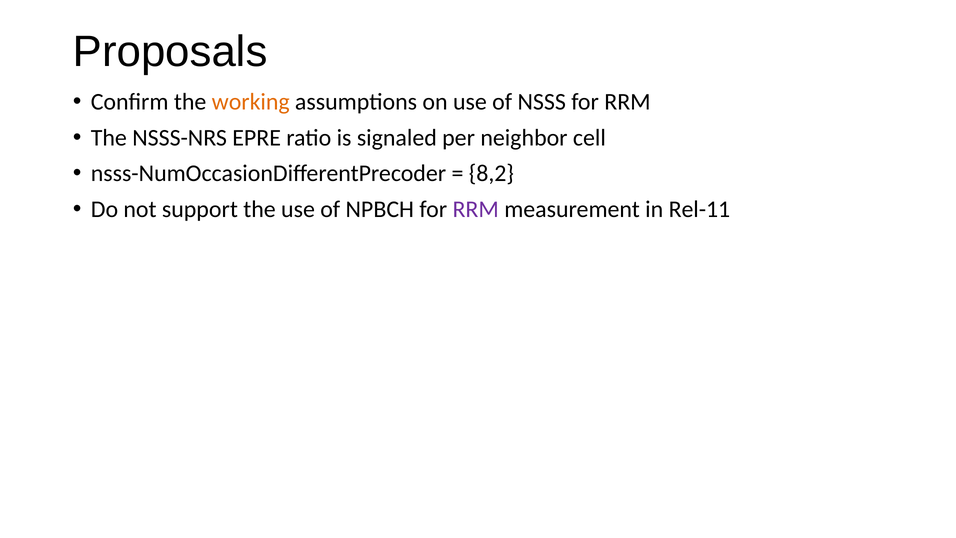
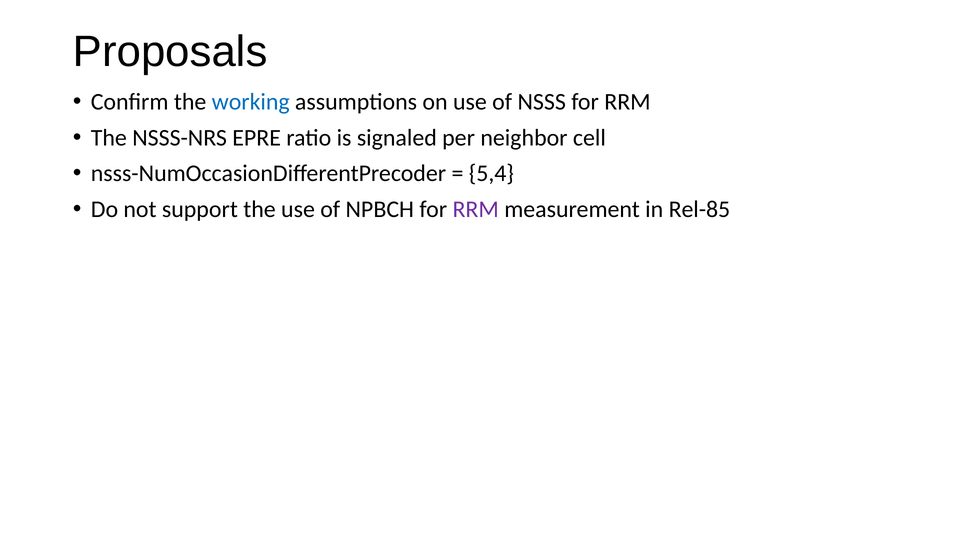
working colour: orange -> blue (251, 102)
8,2: 8,2 -> 5,4 (491, 173)
Rel-11: Rel-11 -> Rel-85 (699, 209)
